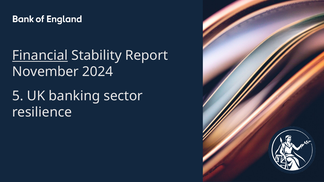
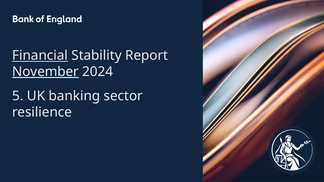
November underline: none -> present (45, 72)
